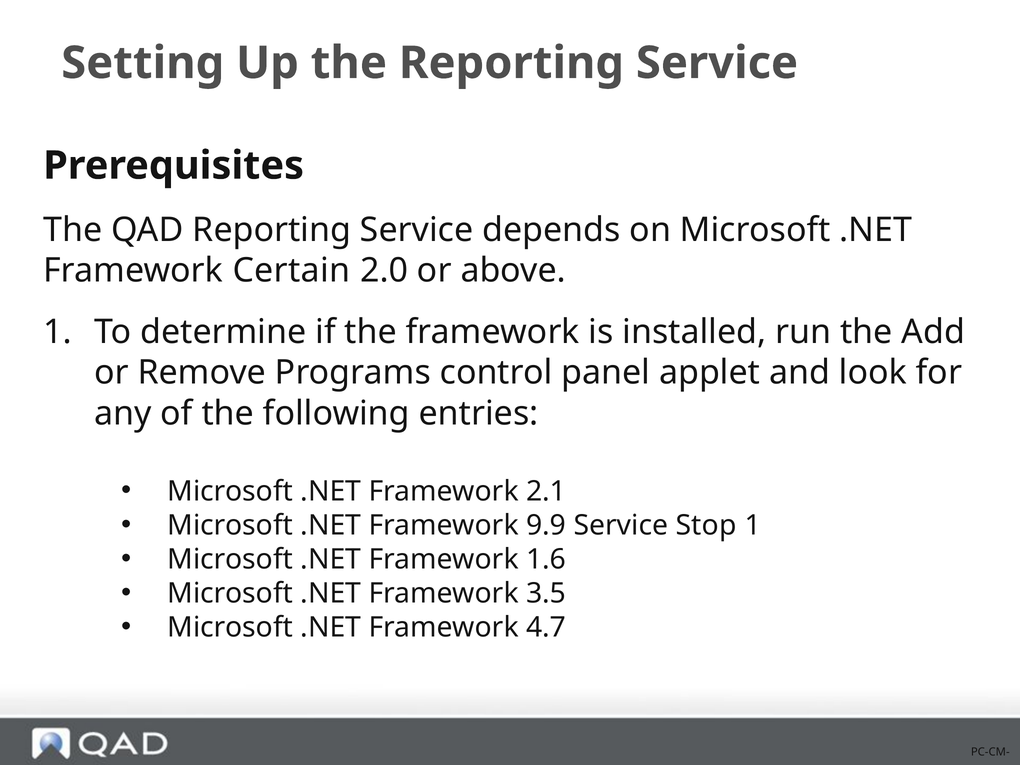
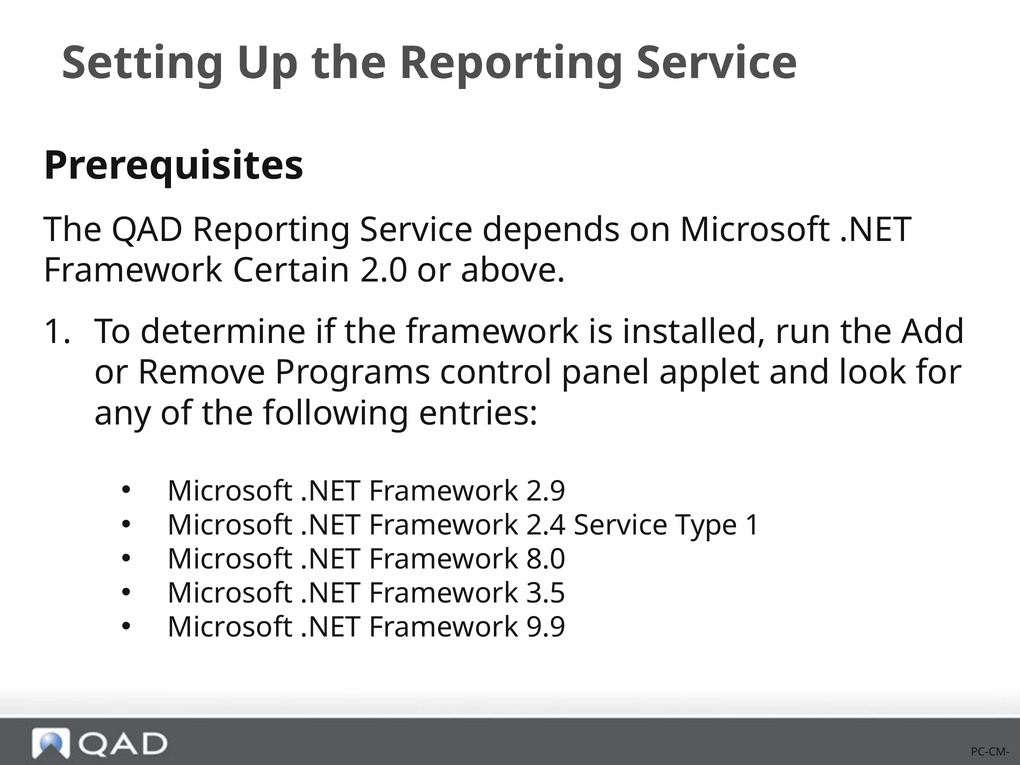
2.1: 2.1 -> 2.9 (546, 491)
9.9: 9.9 -> 2.4 (546, 525)
Stop: Stop -> Type (707, 525)
1.6: 1.6 -> 8.0 (546, 559)
4.7: 4.7 -> 9.9 (546, 627)
